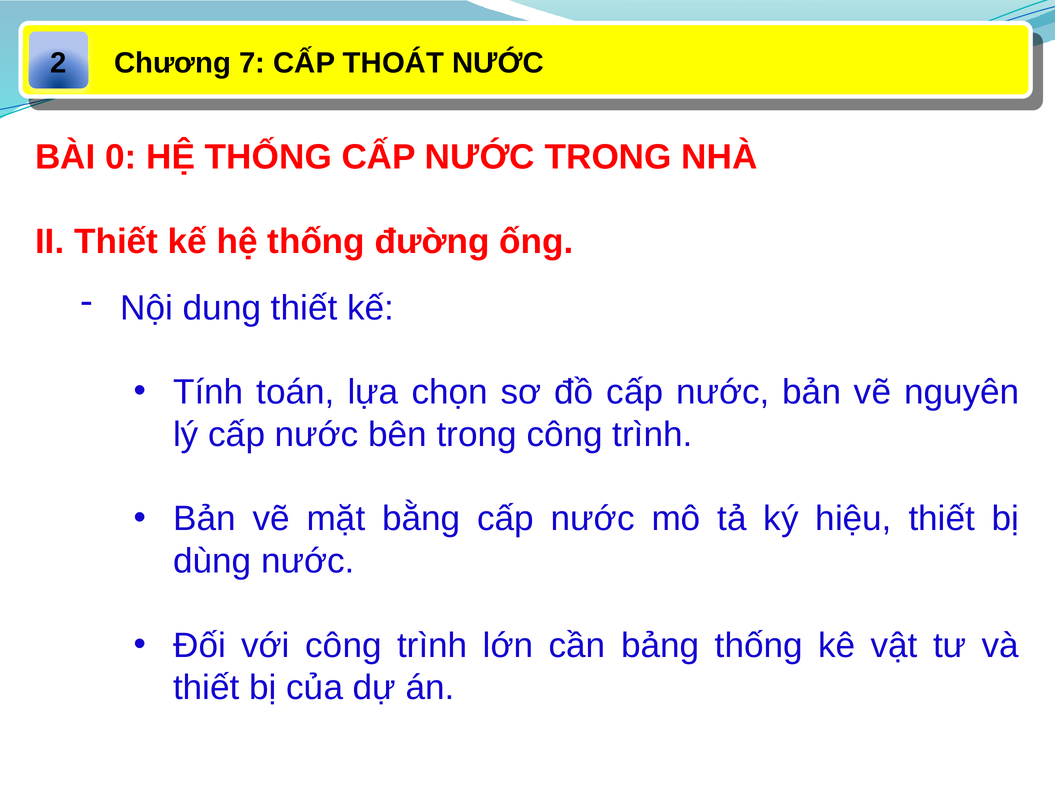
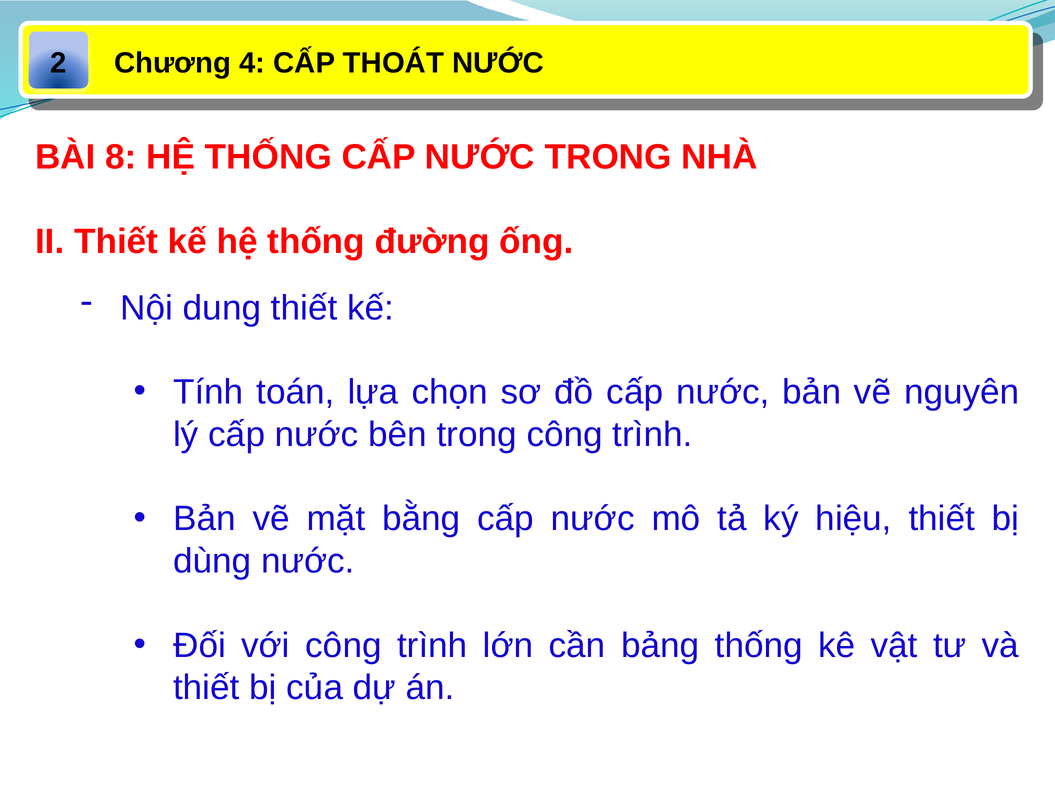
7: 7 -> 4 (252, 63)
0: 0 -> 8 (121, 157)
